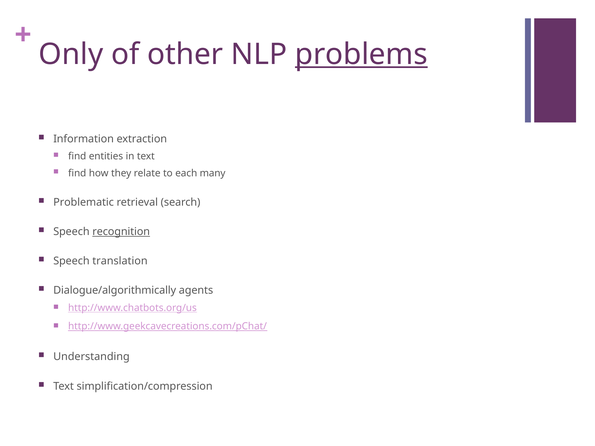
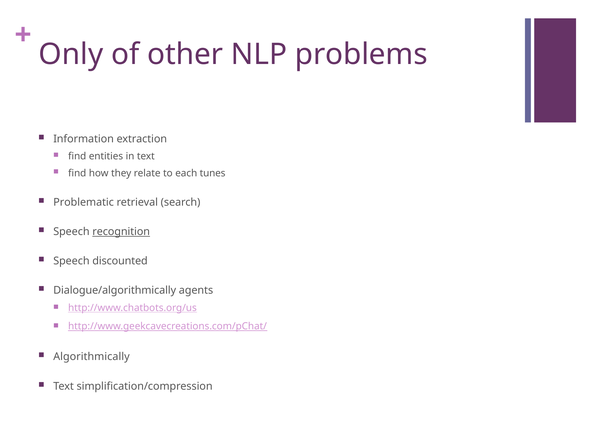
problems underline: present -> none (361, 54)
many: many -> tunes (213, 173)
translation: translation -> discounted (120, 261)
Understanding: Understanding -> Algorithmically (91, 357)
